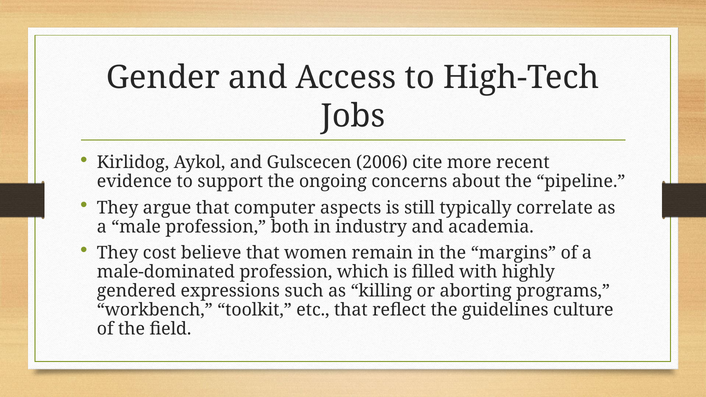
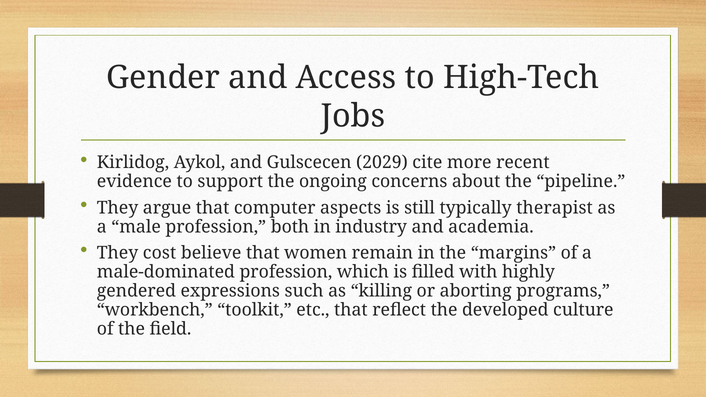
2006: 2006 -> 2029 (382, 163)
correlate: correlate -> therapist (555, 208)
guidelines: guidelines -> developed (505, 310)
